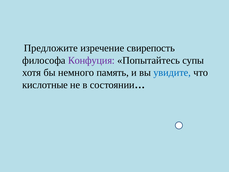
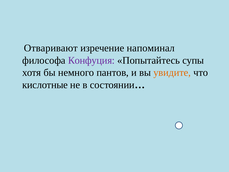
Предложите: Предложите -> Отваривают (51, 48)
свирепость: свирепость -> напоминал (151, 48)
память: память -> пантов (113, 72)
увидите colour: blue -> orange (172, 72)
